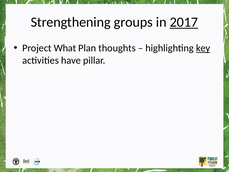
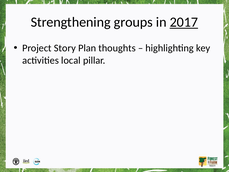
What: What -> Story (65, 48)
key underline: present -> none (203, 48)
have: have -> local (71, 60)
